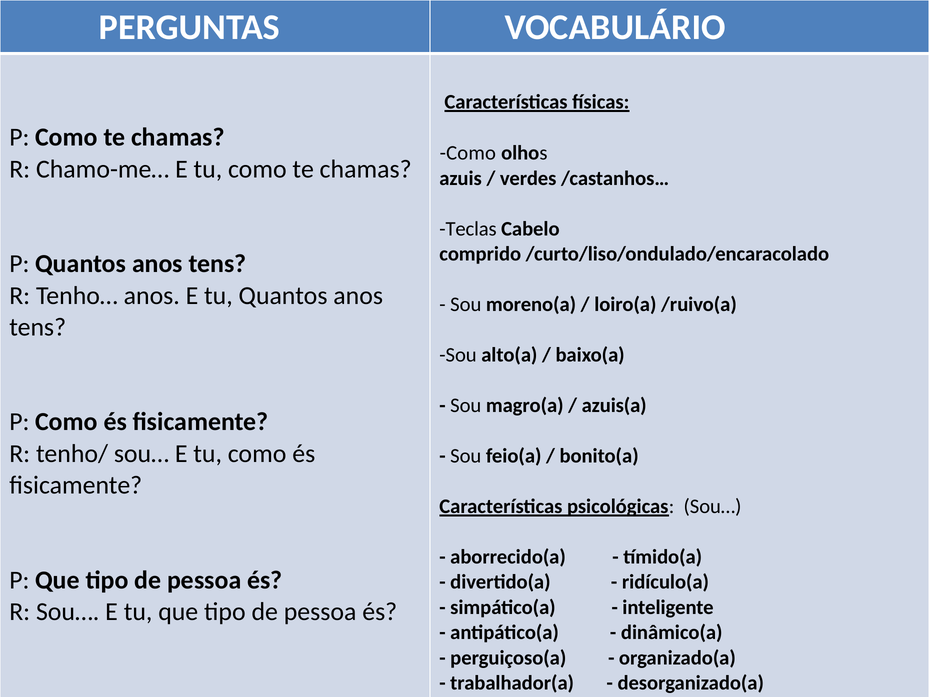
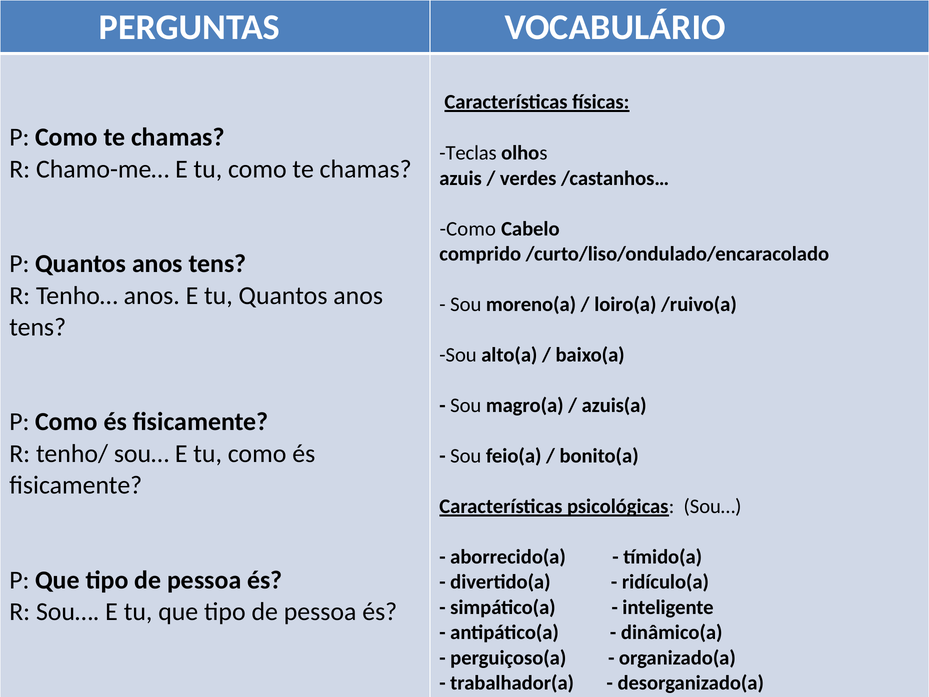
Como: Como -> Teclas (468, 153)
Teclas: Teclas -> Como (468, 229)
